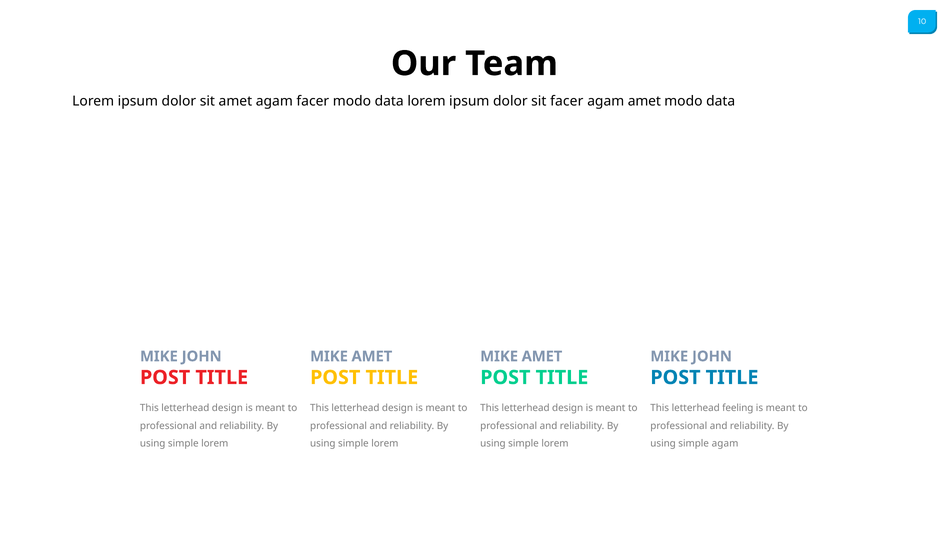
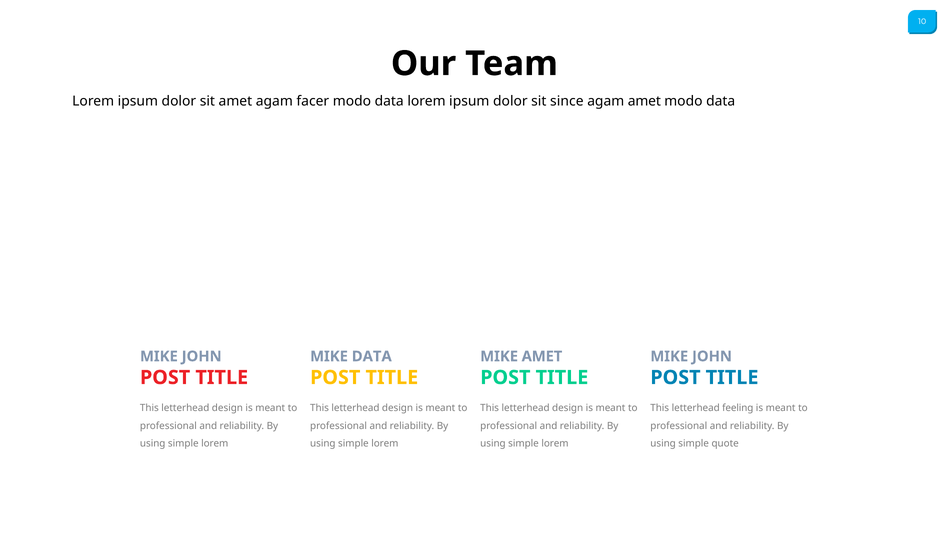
sit facer: facer -> since (567, 101)
AMET: AMET -> DATA (372, 356)
simple agam: agam -> quote (725, 444)
